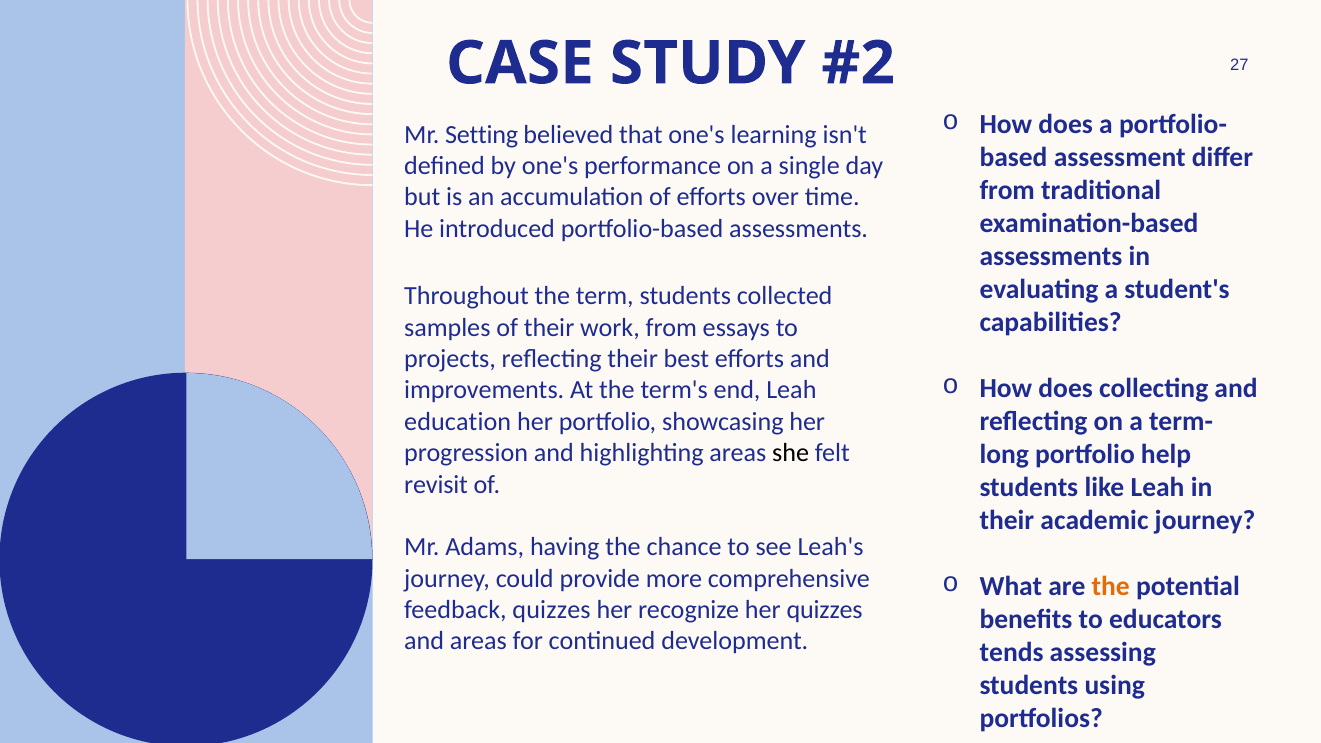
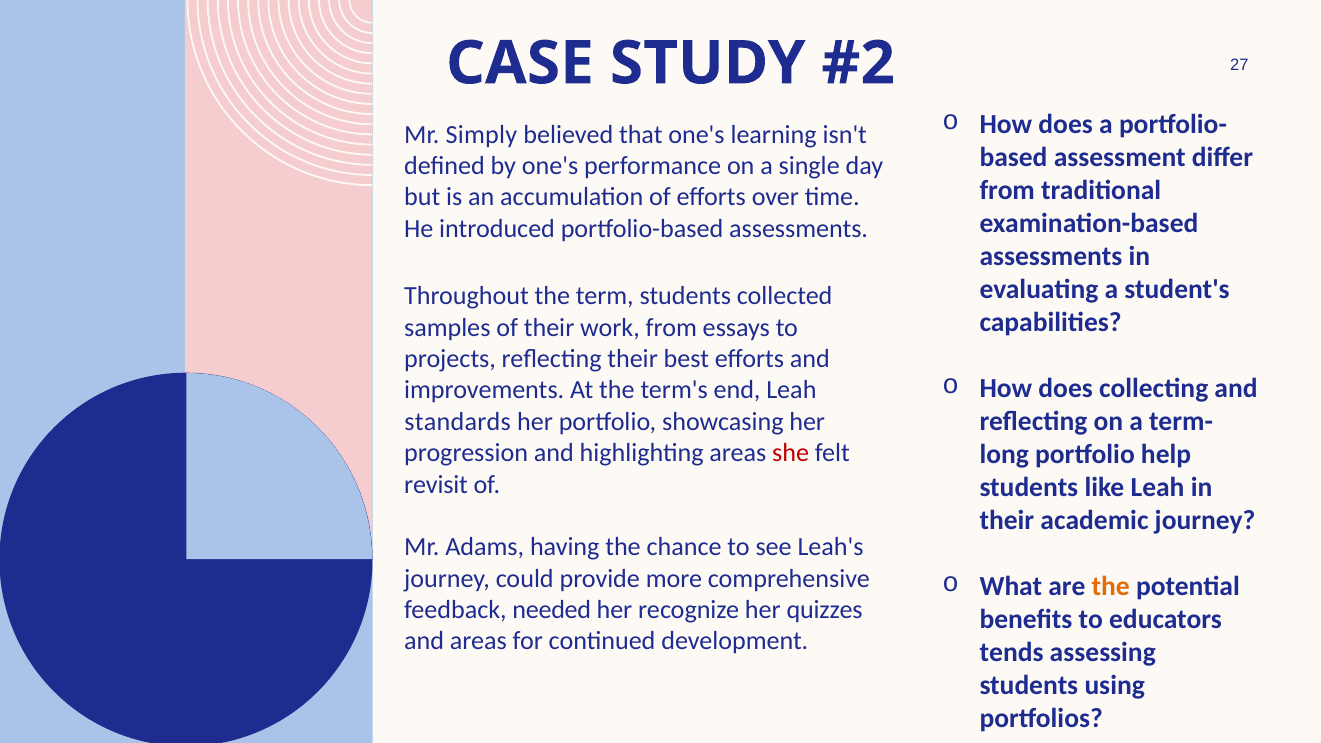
Setting: Setting -> Simply (481, 135)
education: education -> standards (458, 422)
she colour: black -> red (791, 453)
feedback quizzes: quizzes -> needed (552, 610)
